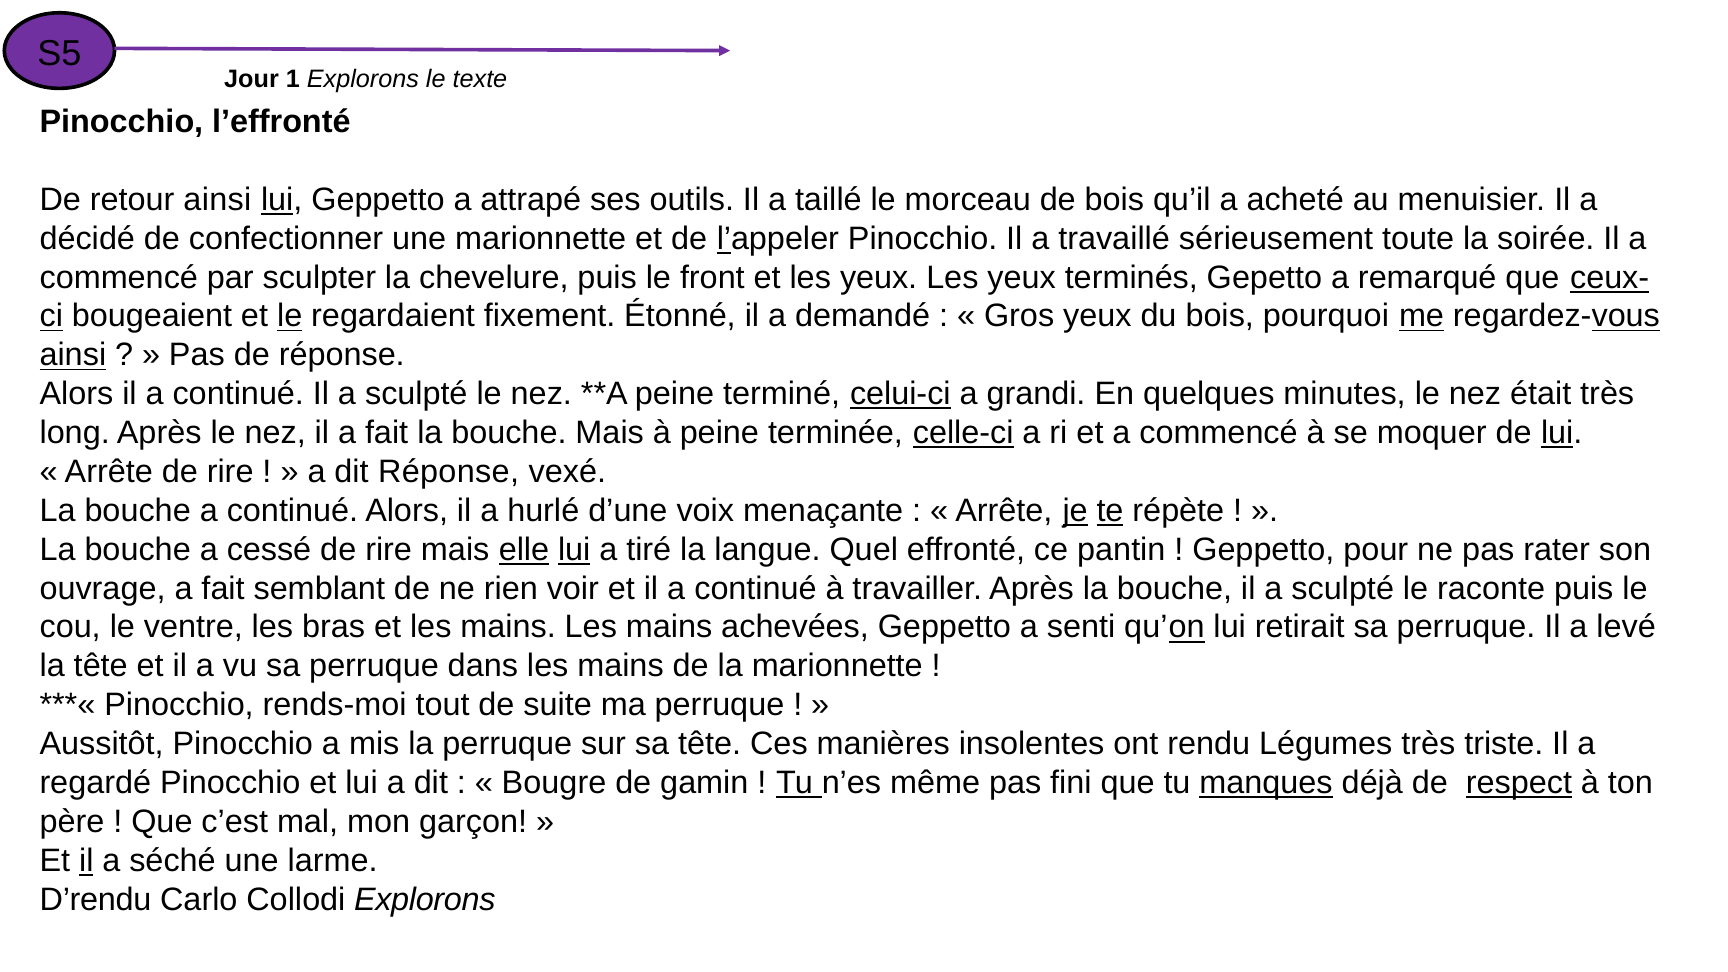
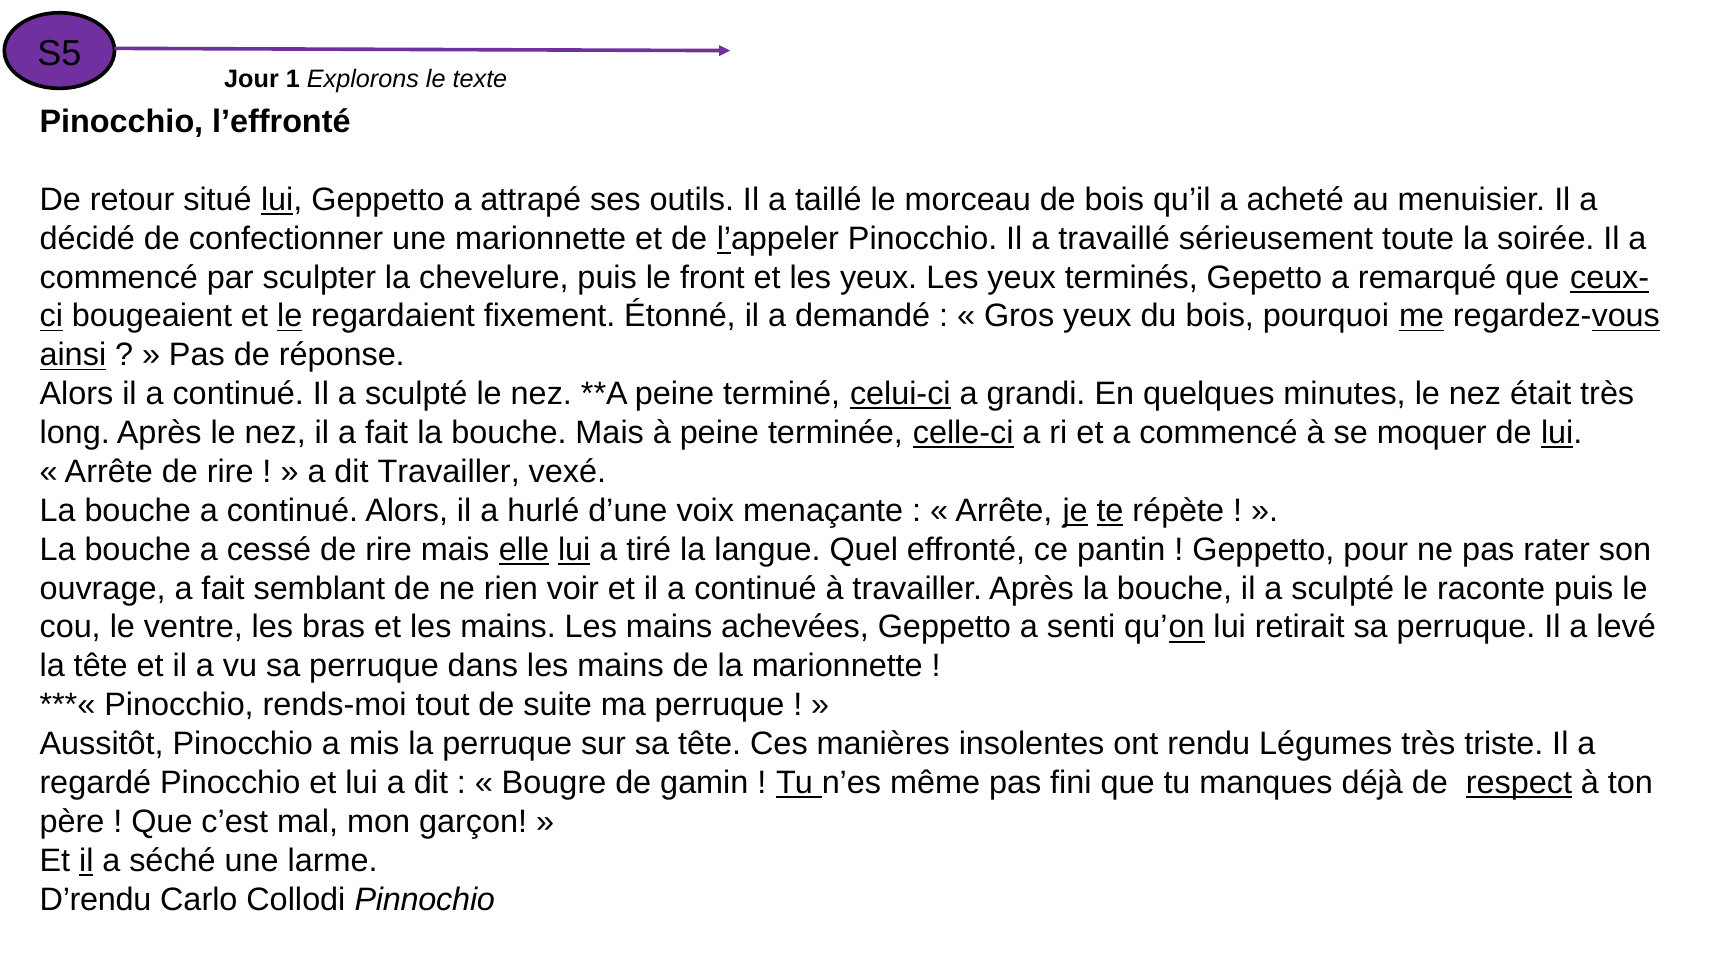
retour ainsi: ainsi -> situé (218, 200)
dit Réponse: Réponse -> Travailler (449, 472)
manques underline: present -> none (1266, 783)
Collodi Explorons: Explorons -> Pinnochio (425, 899)
